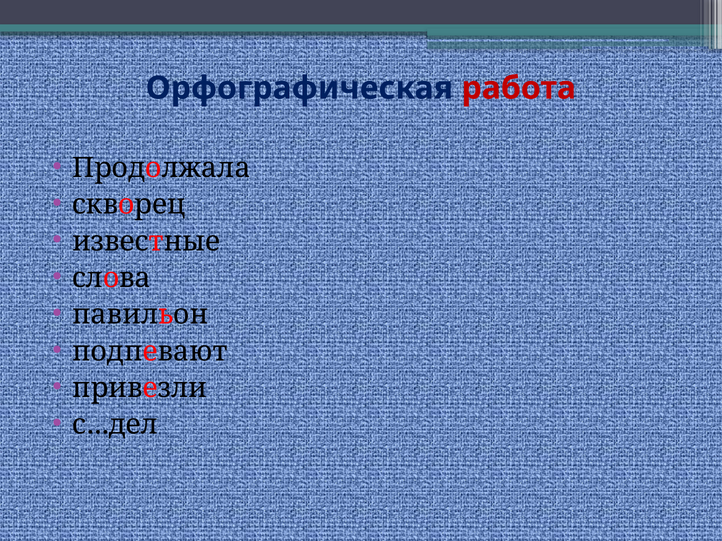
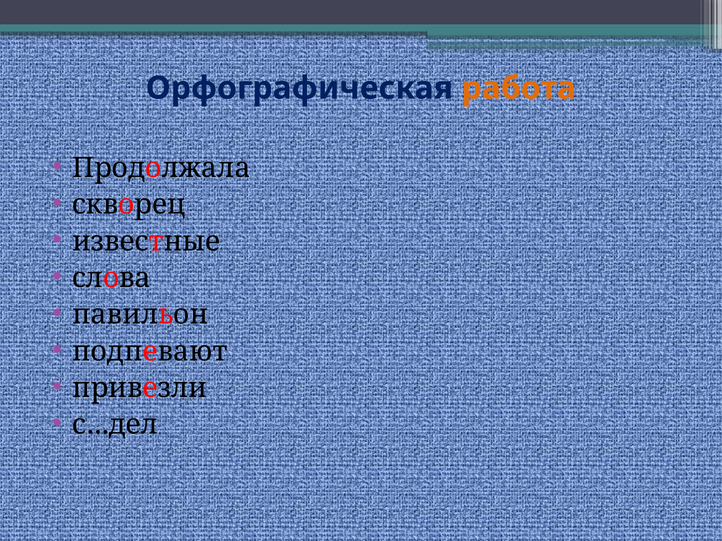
работа colour: red -> orange (519, 88)
